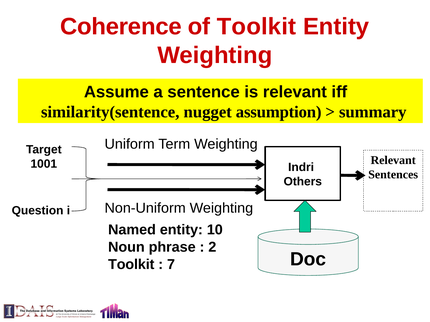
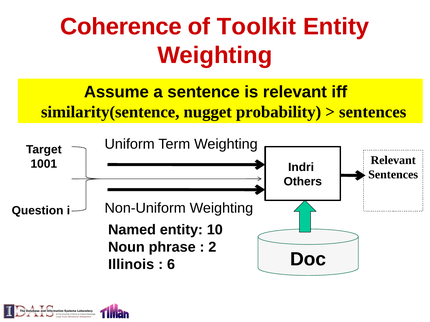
assumption: assumption -> probability (279, 112)
summary: summary -> sentences (373, 112)
Toolkit: Toolkit -> Illinois (131, 265)
7: 7 -> 6 (171, 265)
